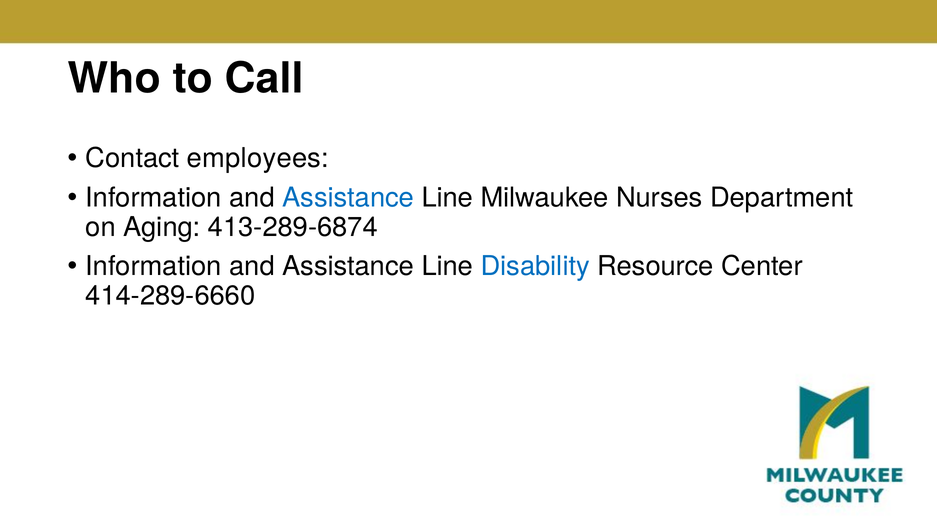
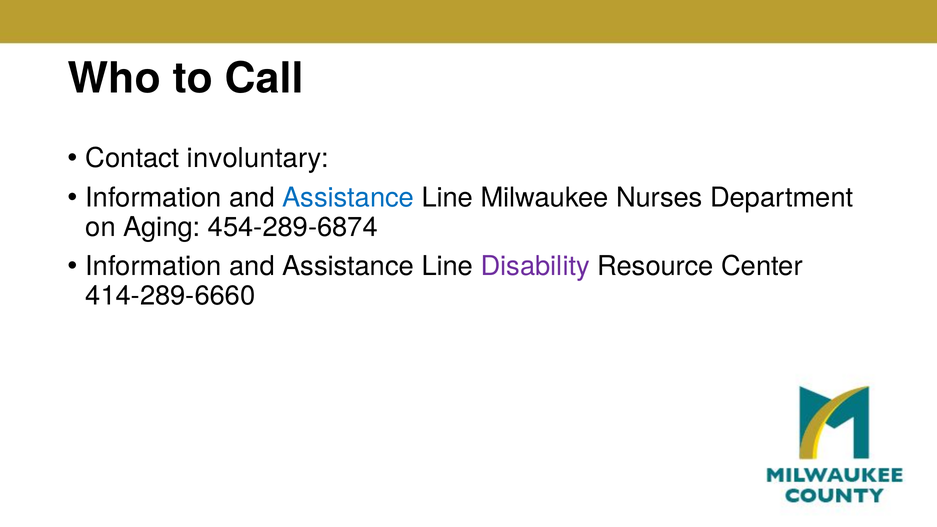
employees: employees -> involuntary (258, 158)
413-289-6874: 413-289-6874 -> 454-289-6874 (293, 227)
Disability colour: blue -> purple (535, 266)
